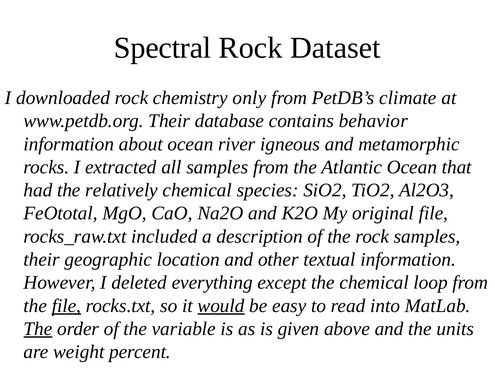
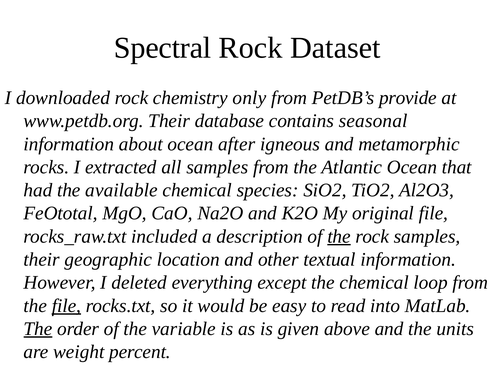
climate: climate -> provide (408, 98)
behavior: behavior -> seasonal (373, 121)
river: river -> after (237, 144)
relatively: relatively -> available (122, 190)
the underline: none -> present (339, 237)
would underline: present -> none (221, 306)
